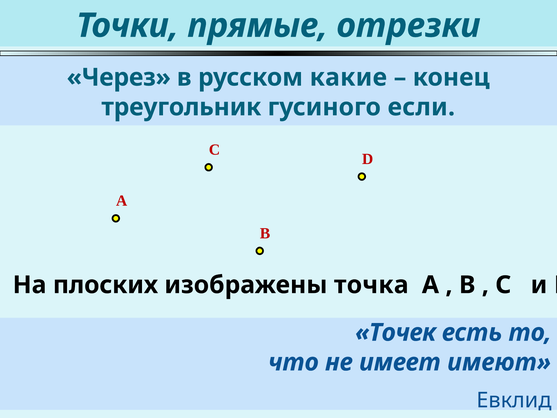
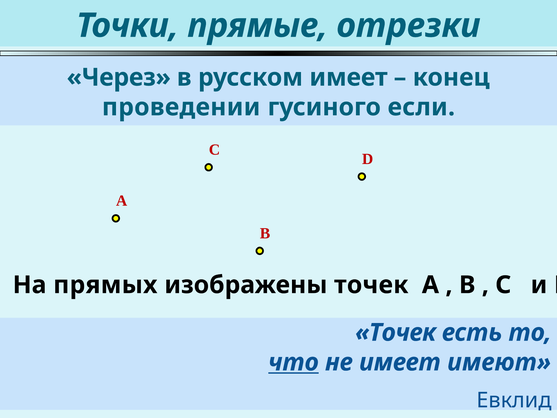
русском какие: какие -> имеет (349, 77)
треугольник: треугольник -> проведении (181, 107)
плоских: плоских -> прямых (105, 285)
изображены точка: точка -> точек (371, 285)
что underline: none -> present (293, 362)
